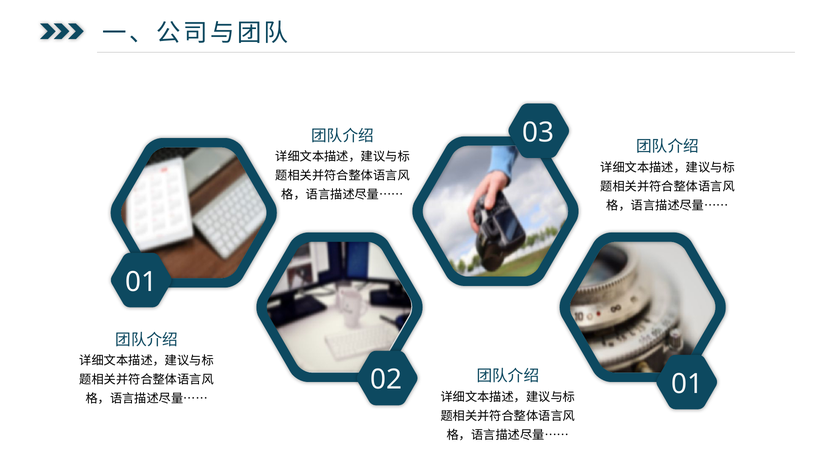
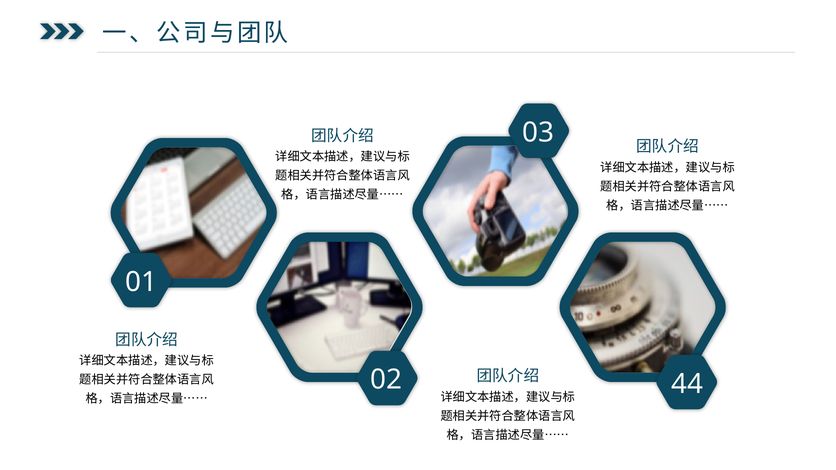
02 01: 01 -> 44 (687, 384)
